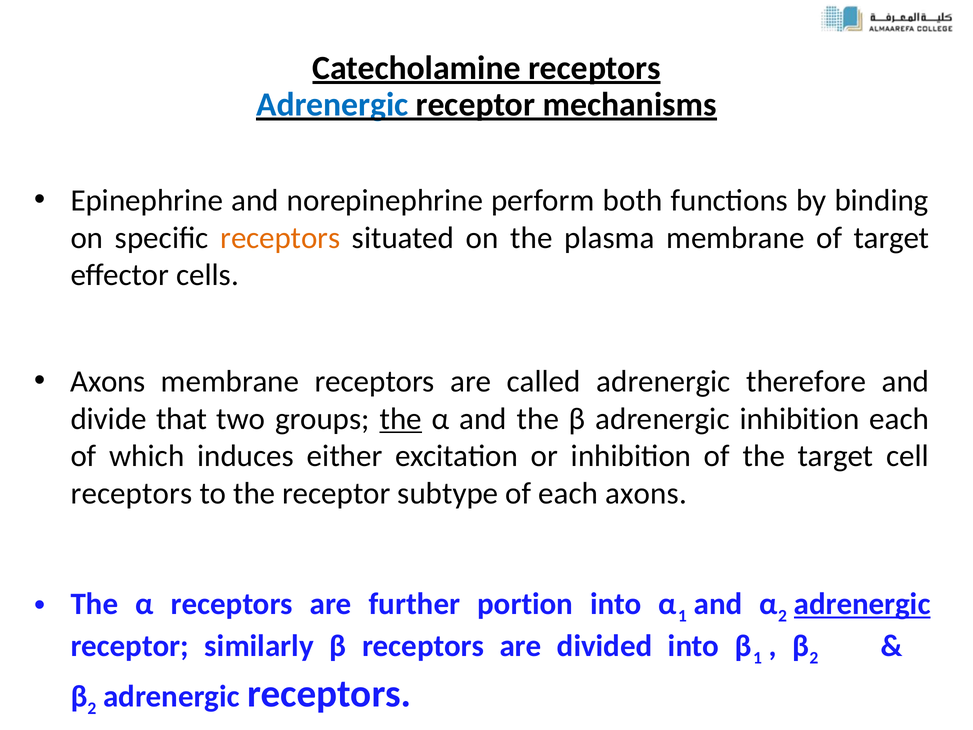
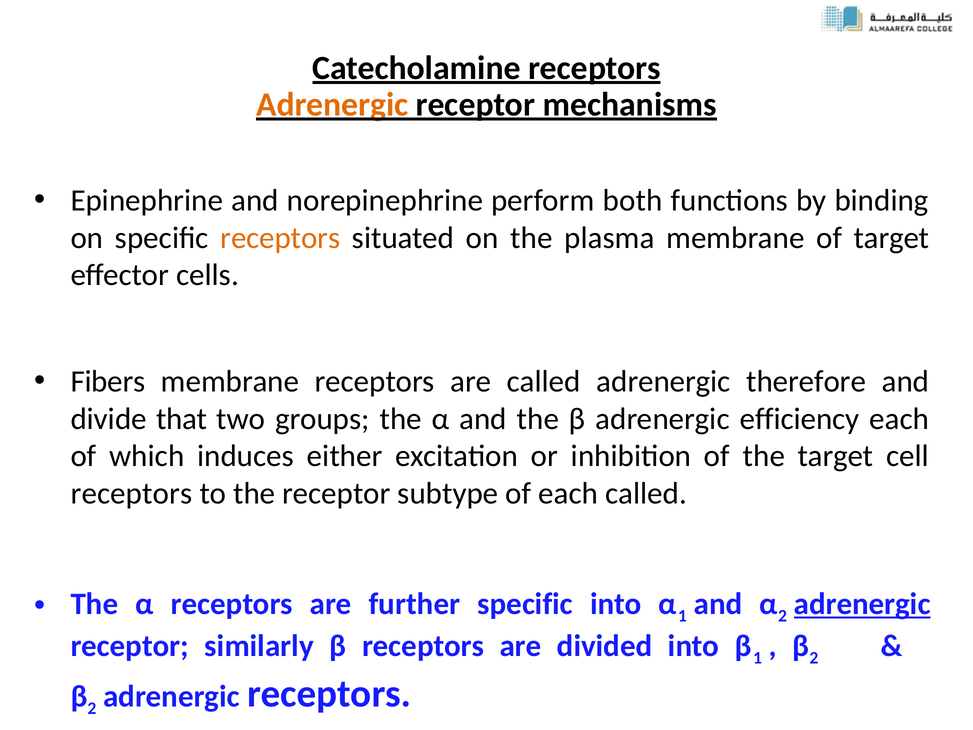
Adrenergic colour: blue -> orange (332, 104)
Axons: Axons -> Fibers (108, 382)
the underline: present -> none (401, 419)
adrenergic inhibition: inhibition -> efficiency (800, 419)
each axons: axons -> called (646, 493)
further portion: portion -> specific (525, 604)
